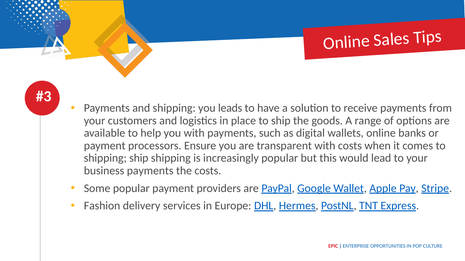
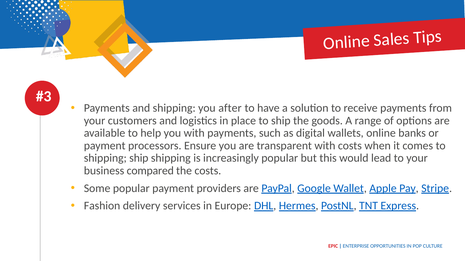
leads: leads -> after (230, 108)
business payments: payments -> compared (150, 171)
